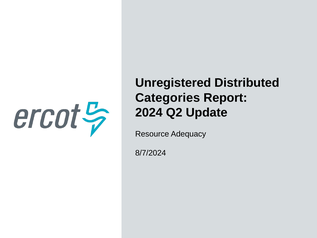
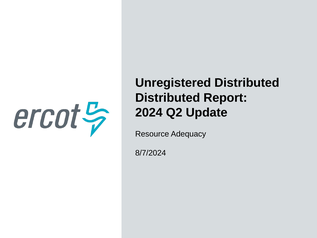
Categories: Categories -> Distributed (168, 98)
